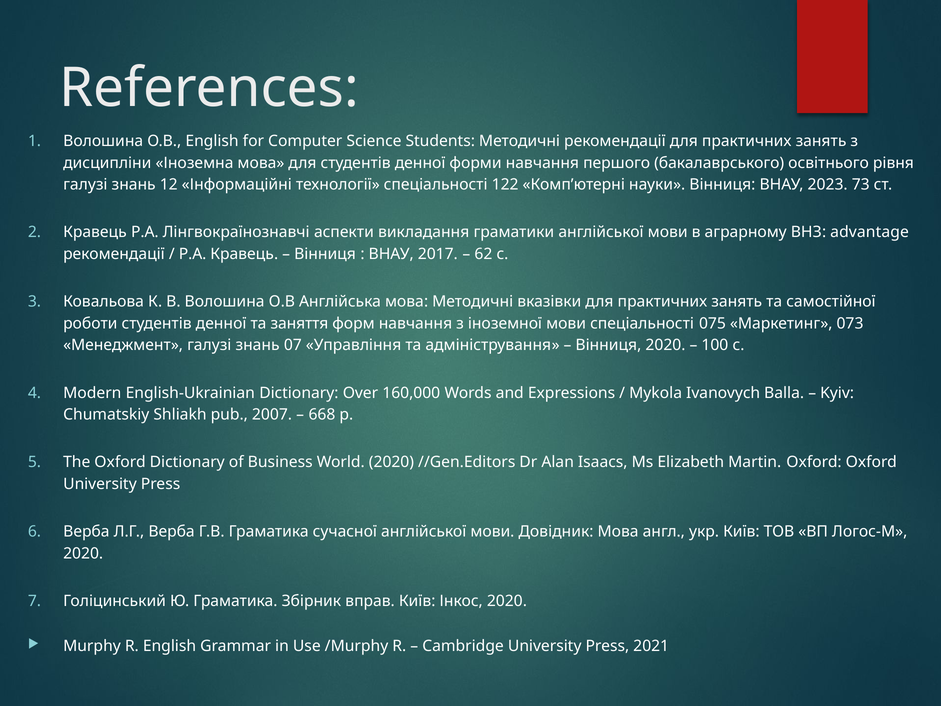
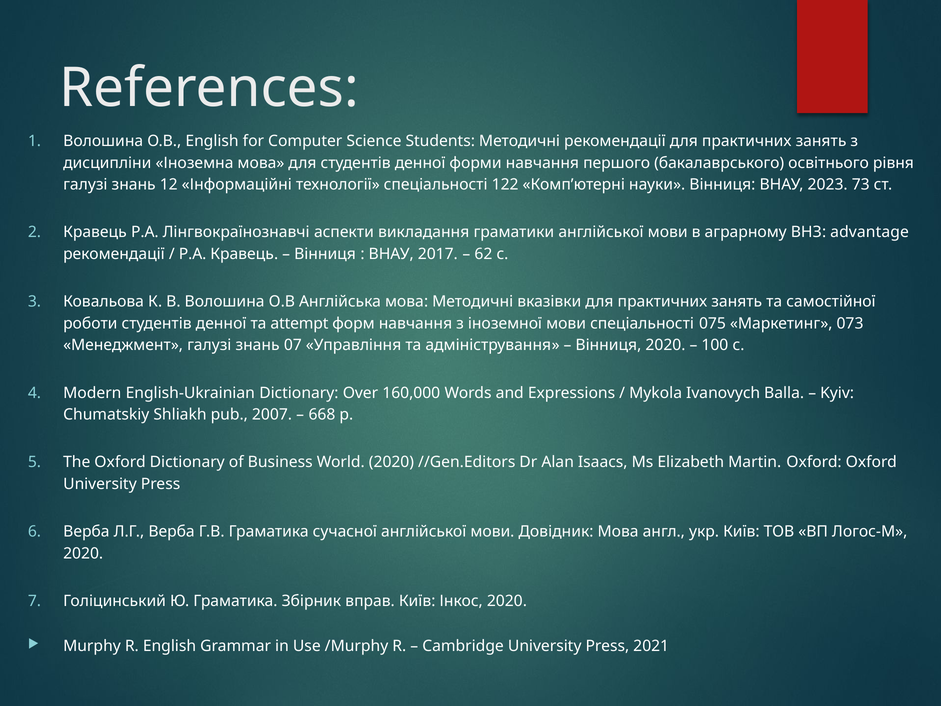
заняття: заняття -> attempt (299, 323)
